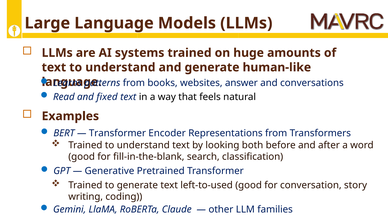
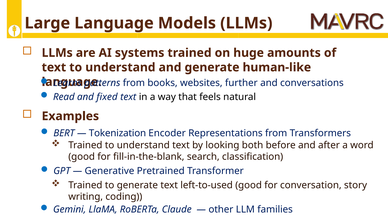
answer: answer -> further (241, 83)
Transformer: Transformer -> Tokenization (117, 133)
